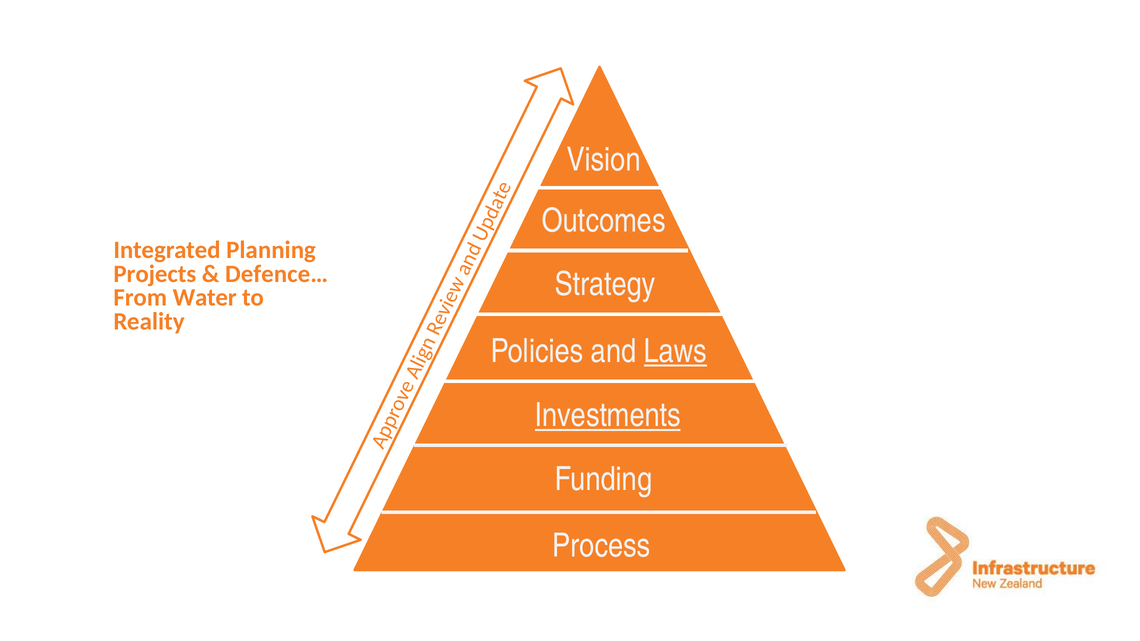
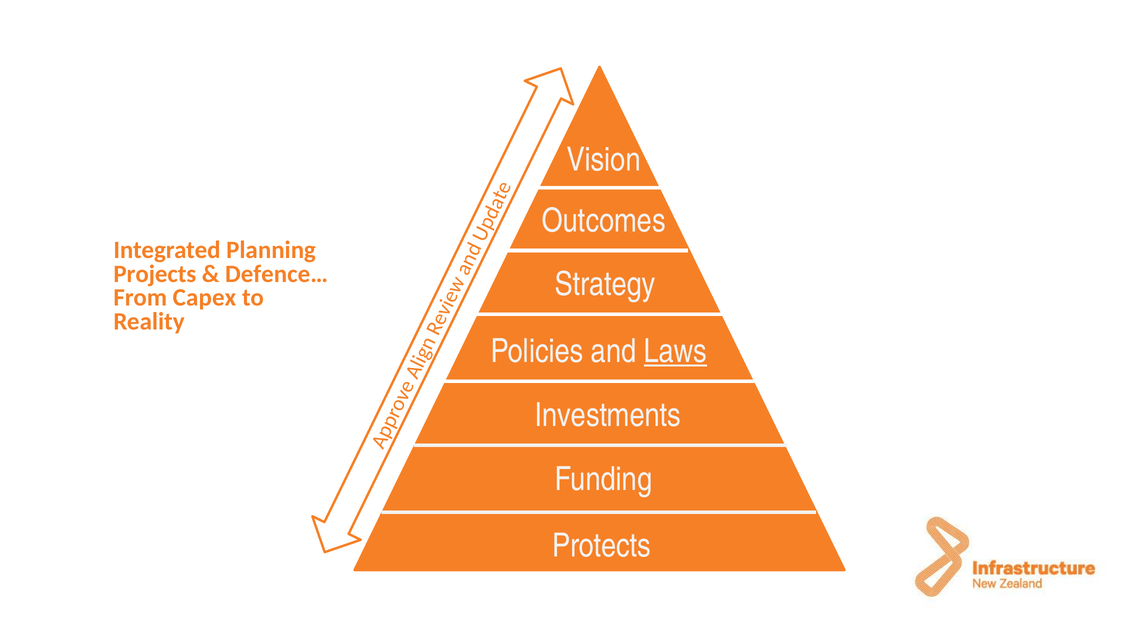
Water: Water -> Capex (204, 298)
Investments underline: present -> none (608, 416)
Process: Process -> Protects (601, 546)
